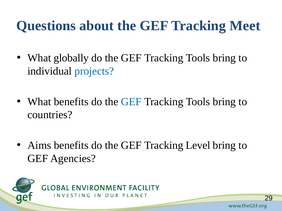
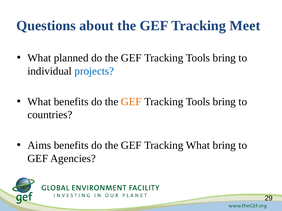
globally: globally -> planned (71, 58)
GEF colour: blue -> orange (131, 102)
Tracking Level: Level -> What (198, 146)
